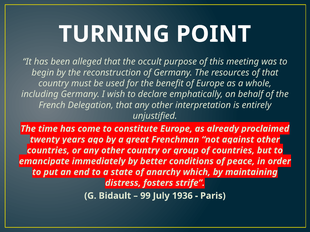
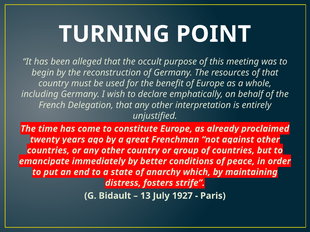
99: 99 -> 13 (145, 196)
1936: 1936 -> 1927 (182, 196)
